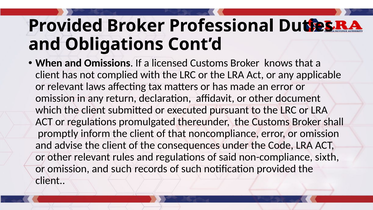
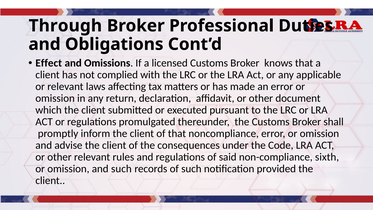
Provided: Provided -> Through (65, 26)
When: When -> Effect (49, 63)
